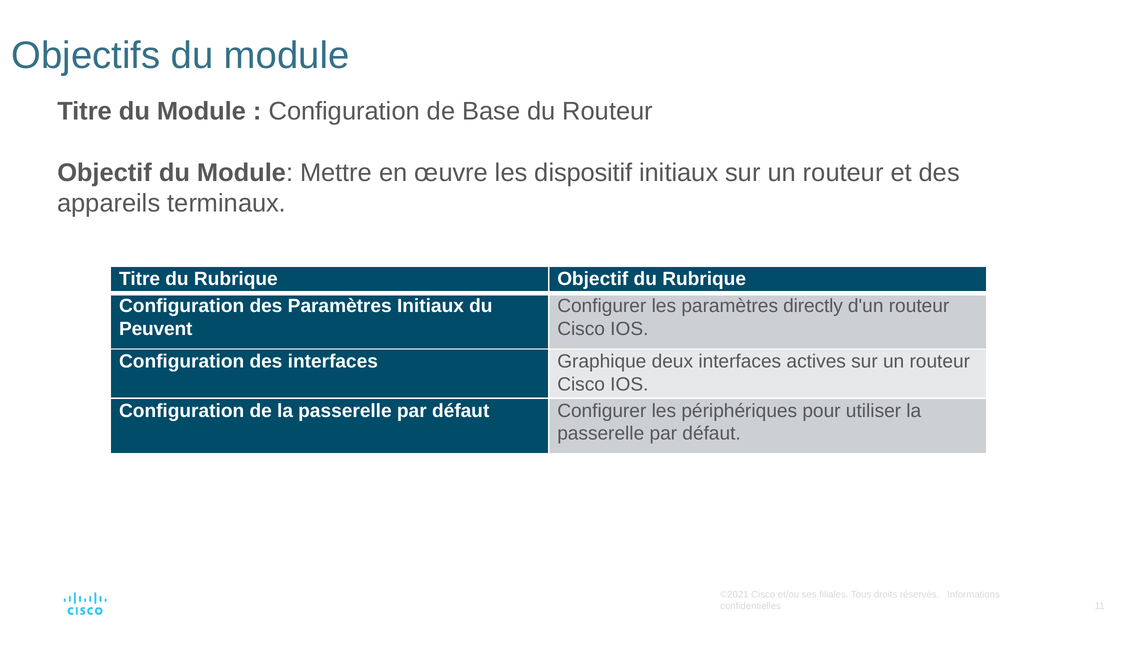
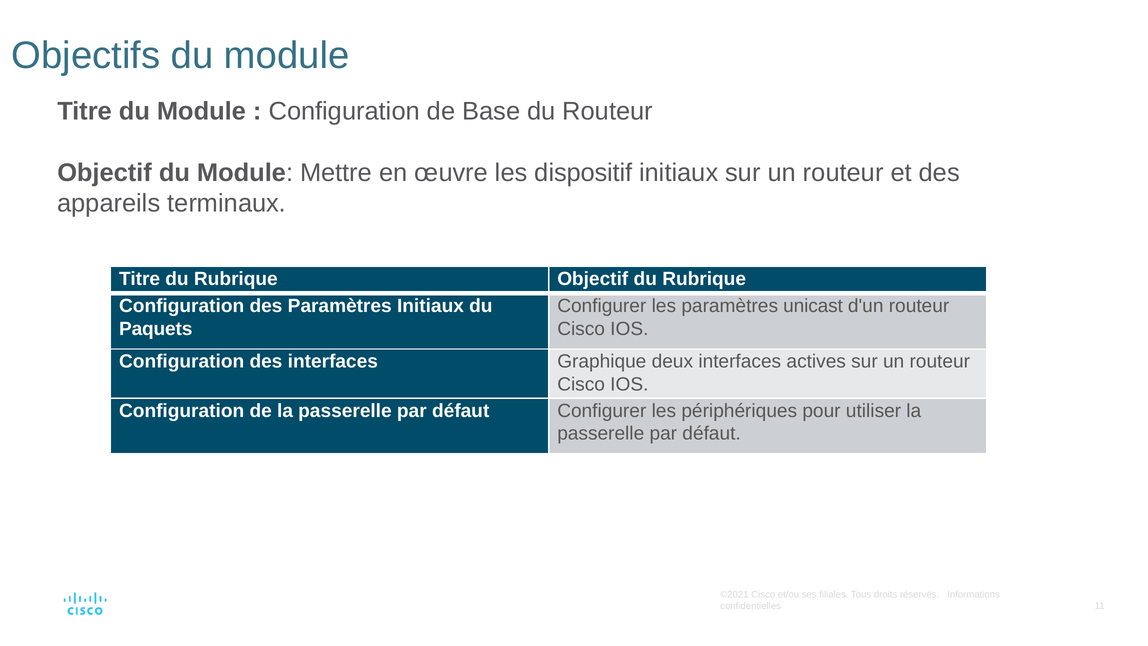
directly: directly -> unicast (813, 306)
Peuvent: Peuvent -> Paquets (156, 329)
